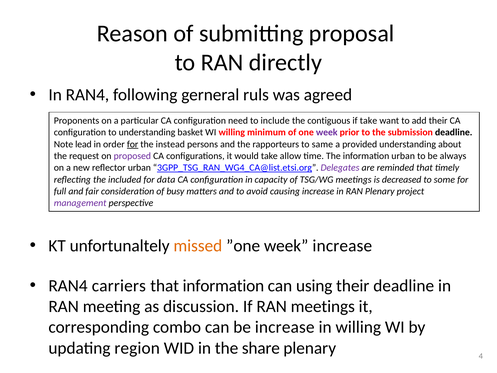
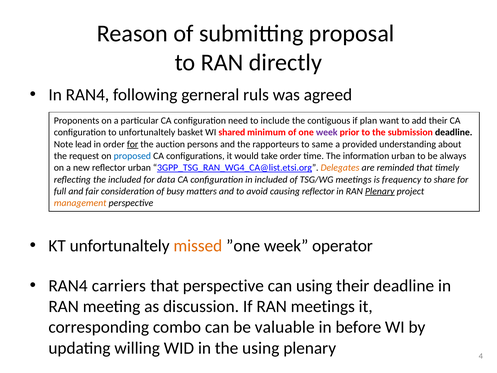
if take: take -> plan (368, 121)
to understanding: understanding -> unfortunaltely (147, 132)
WI willing: willing -> shared (232, 132)
instead: instead -> auction (170, 144)
proposed colour: purple -> blue (132, 156)
take allow: allow -> order (291, 156)
Delegates colour: purple -> orange (340, 168)
in capacity: capacity -> included (271, 179)
decreased: decreased -> frequency (402, 179)
some: some -> share (444, 179)
causing increase: increase -> reflector (318, 191)
Plenary underline: none -> present (380, 191)
management colour: purple -> orange (80, 203)
week increase: increase -> operator (342, 245)
that information: information -> perspective (223, 286)
be increase: increase -> valuable (285, 327)
in willing: willing -> before (358, 327)
region: region -> willing (137, 348)
the share: share -> using (261, 348)
